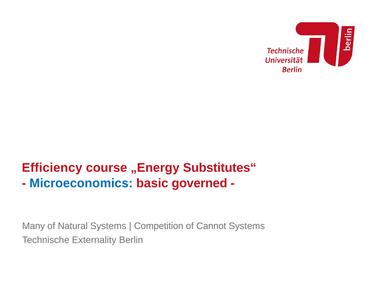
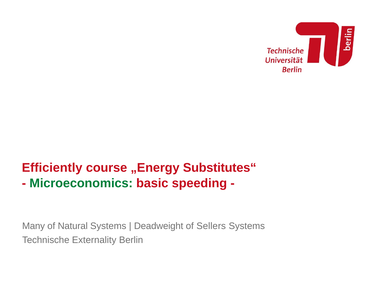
Efficiency: Efficiency -> Efficiently (52, 167)
Microeconomics colour: blue -> green (81, 183)
governed: governed -> speeding (199, 183)
Competition: Competition -> Deadweight (159, 226)
Cannot: Cannot -> Sellers (211, 226)
